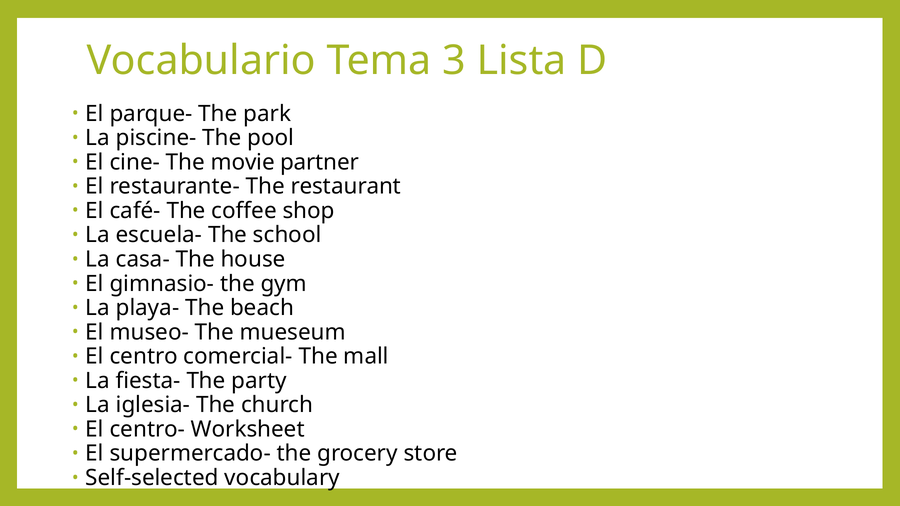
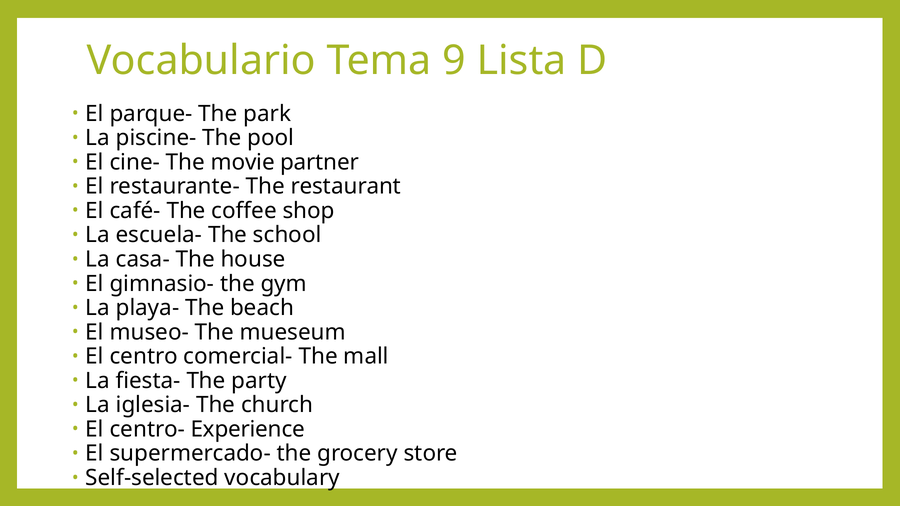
3: 3 -> 9 (454, 61)
Worksheet: Worksheet -> Experience (248, 429)
